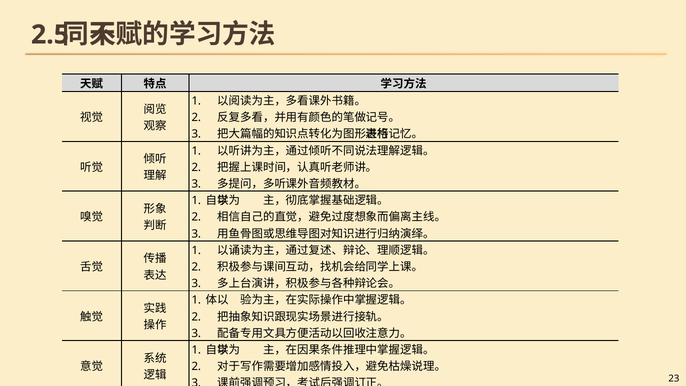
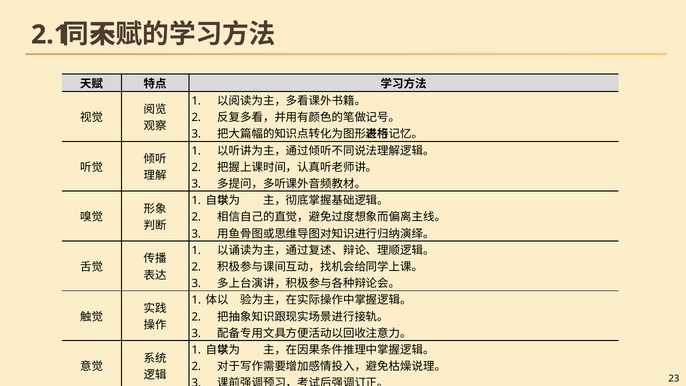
2.5: 2.5 -> 2.1 (50, 35)
